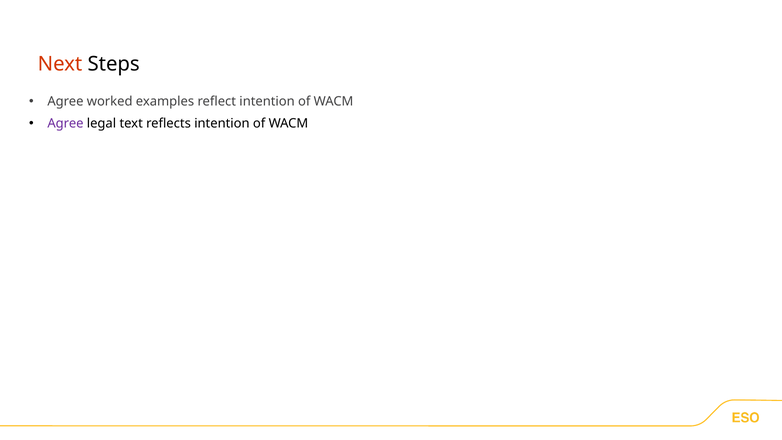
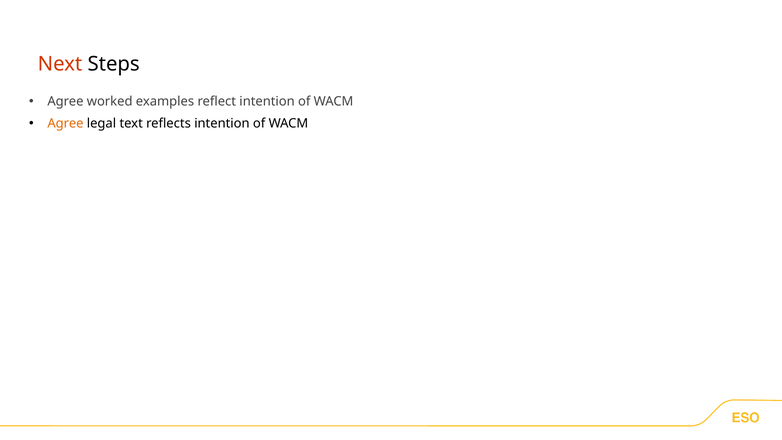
Agree colour: purple -> orange (66, 124)
